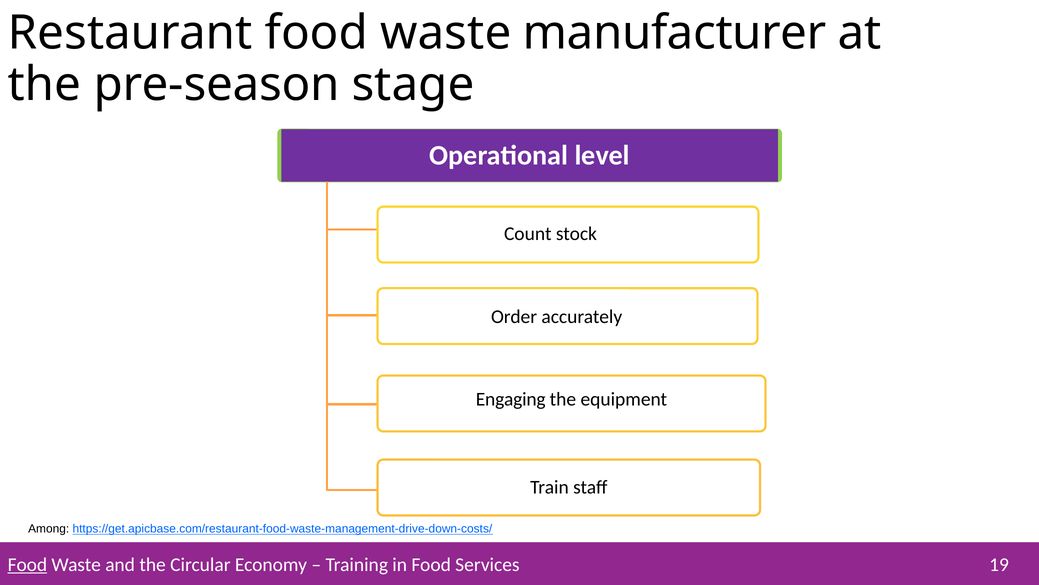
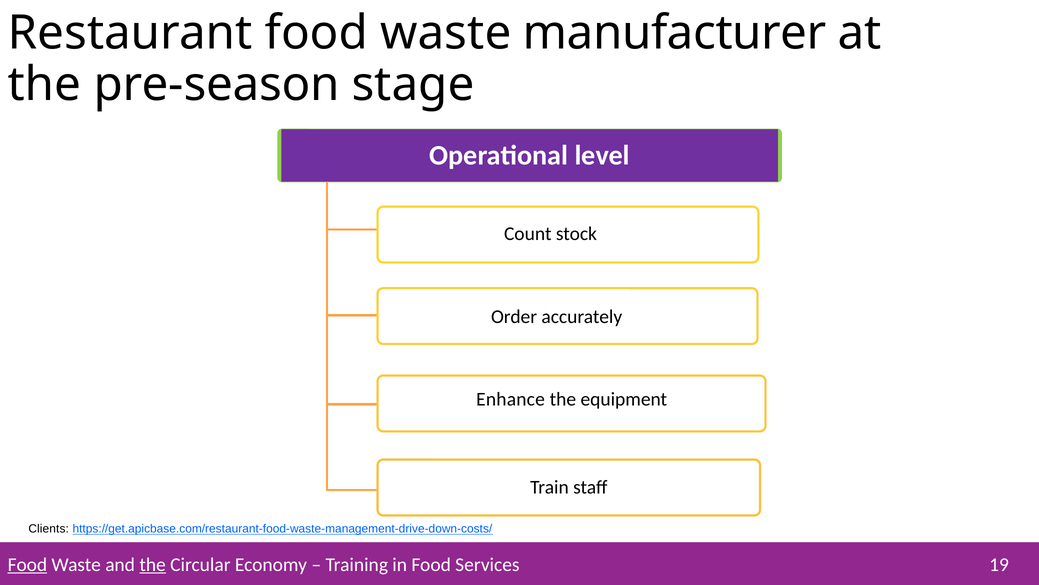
Engaging: Engaging -> Enhance (511, 399)
Among: Among -> Clients (49, 528)
the underline: none -> present (153, 564)
